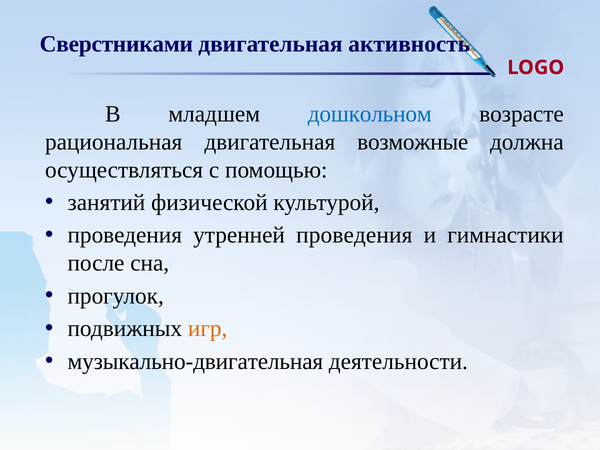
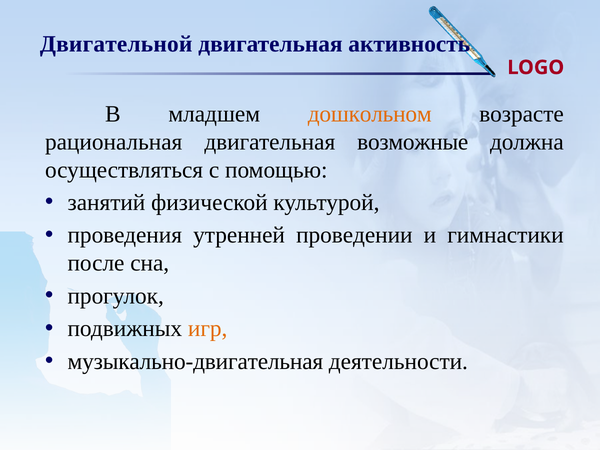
Сверстниками: Сверстниками -> Двигательной (116, 44)
дошкольном colour: blue -> orange (370, 114)
утренней проведения: проведения -> проведении (354, 235)
